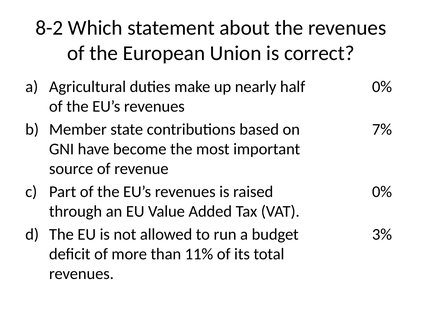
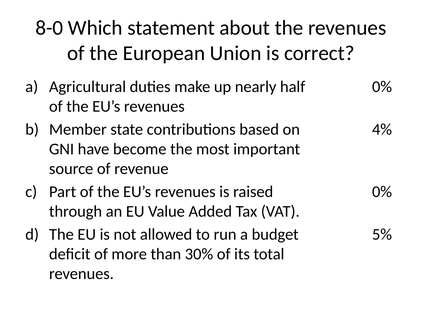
8-2: 8-2 -> 8-0 (49, 28)
7%: 7% -> 4% (382, 130)
3%: 3% -> 5% (382, 235)
11%: 11% -> 30% (199, 254)
